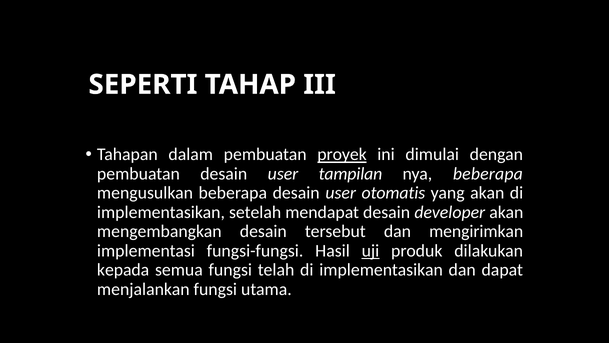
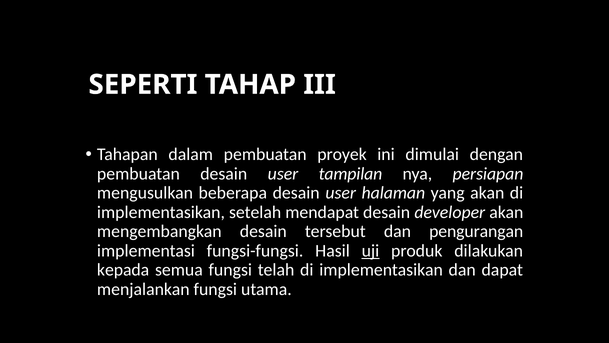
proyek underline: present -> none (342, 154)
nya beberapa: beberapa -> persiapan (488, 174)
otomatis: otomatis -> halaman (393, 193)
mengirimkan: mengirimkan -> pengurangan (476, 231)
